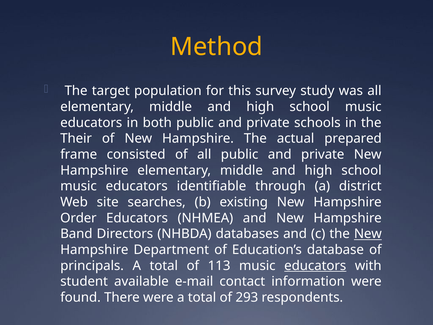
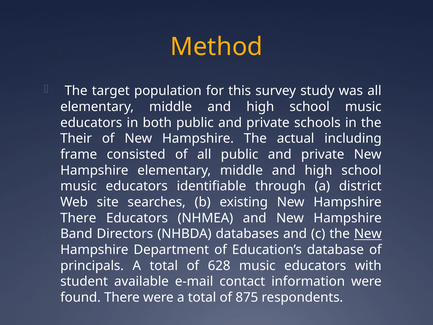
prepared: prepared -> including (353, 138)
Order: Order -> There (78, 218)
113: 113 -> 628 (219, 265)
educators underline: present -> none (315, 265)
293: 293 -> 875 (247, 297)
